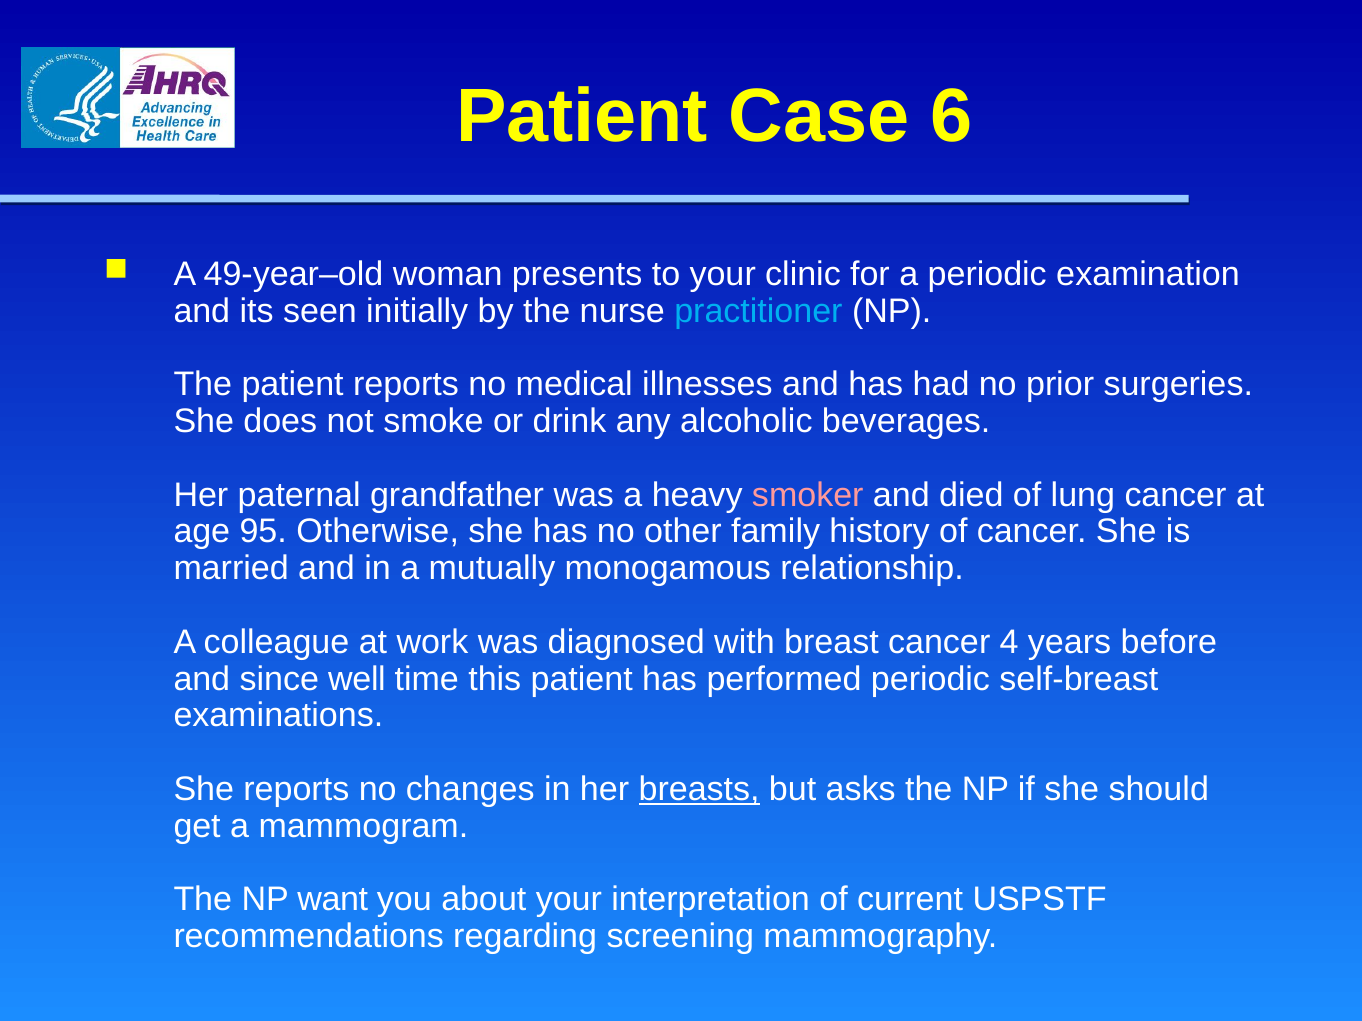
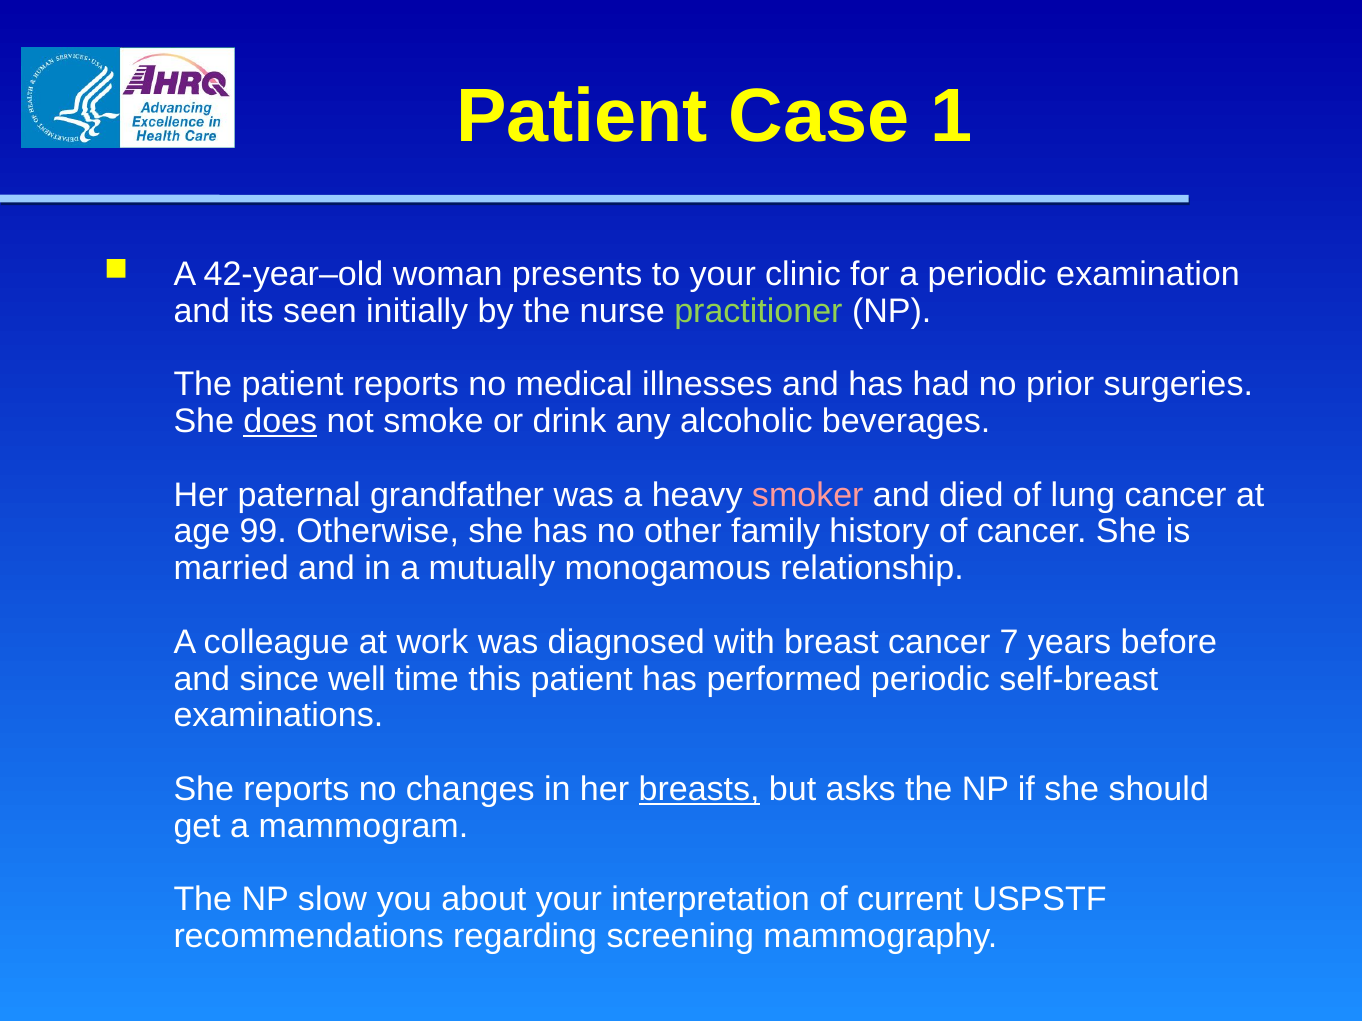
6: 6 -> 1 (952, 117)
49-year–old: 49-year–old -> 42-year–old (294, 275)
practitioner colour: light blue -> light green (758, 311)
does underline: none -> present (280, 422)
95: 95 -> 99 (263, 532)
4: 4 -> 7 (1009, 642)
want: want -> slow (332, 900)
